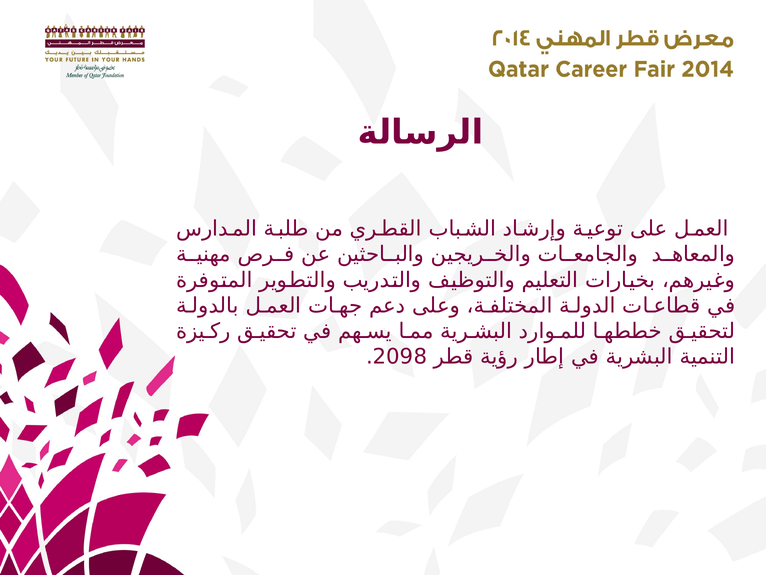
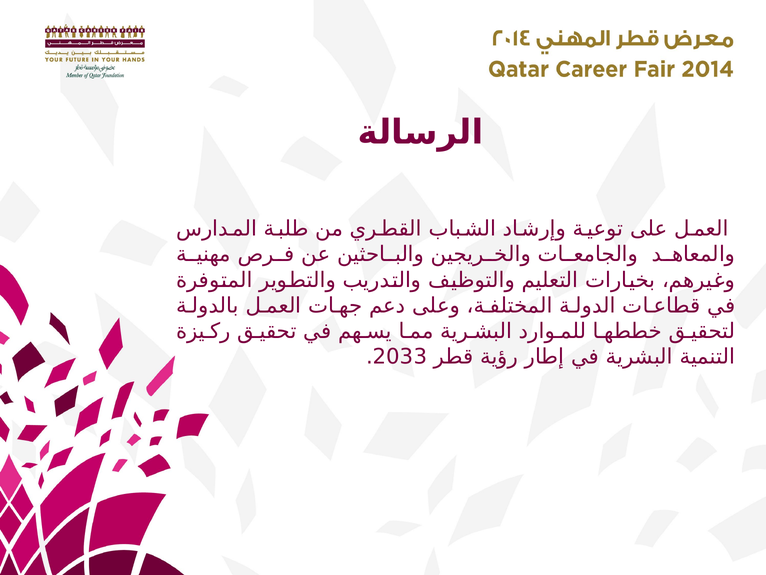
2098: 2098 -> 2033 (400, 356)
